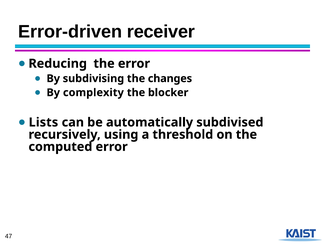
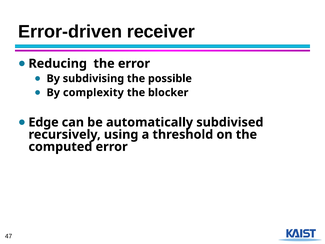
changes: changes -> possible (170, 78)
Lists: Lists -> Edge (44, 122)
